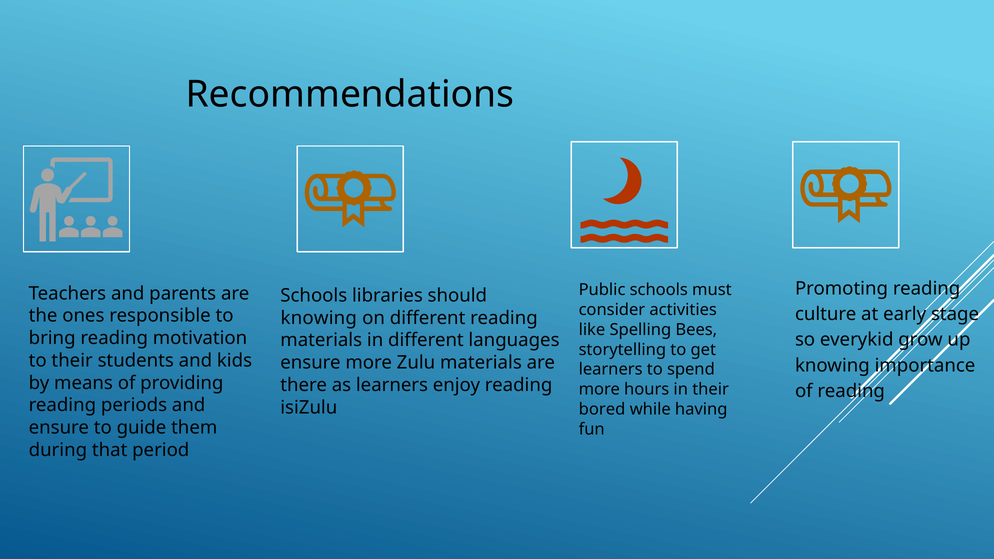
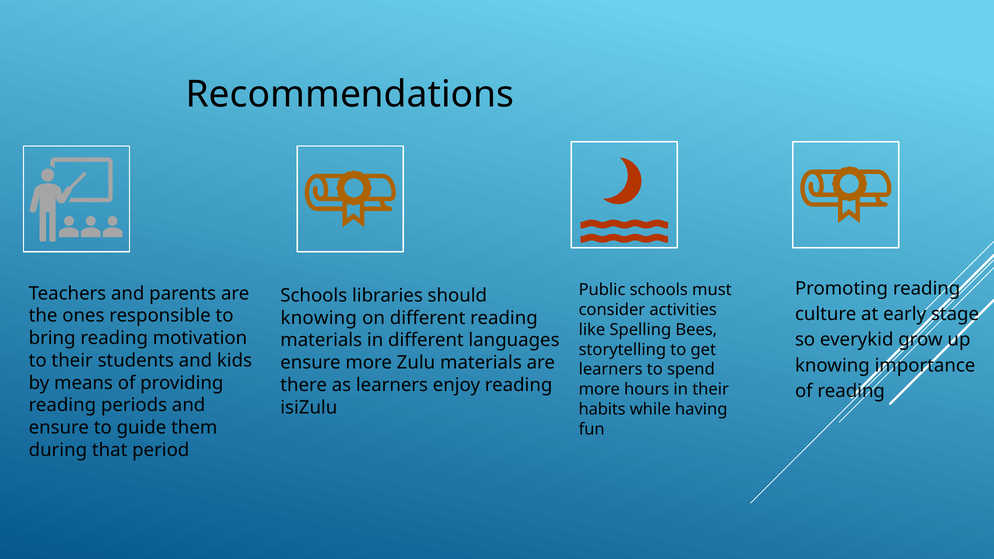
bored: bored -> habits (602, 409)
